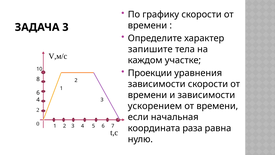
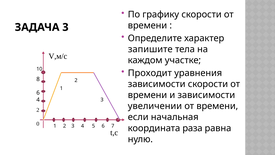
Проекции: Проекции -> Проходит (150, 73)
ускорением: ускорением -> увеличении (155, 106)
